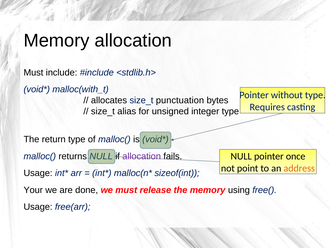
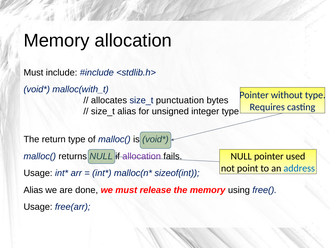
once: once -> used (296, 156)
address colour: orange -> blue (299, 168)
Your: Your -> Alias (33, 190)
